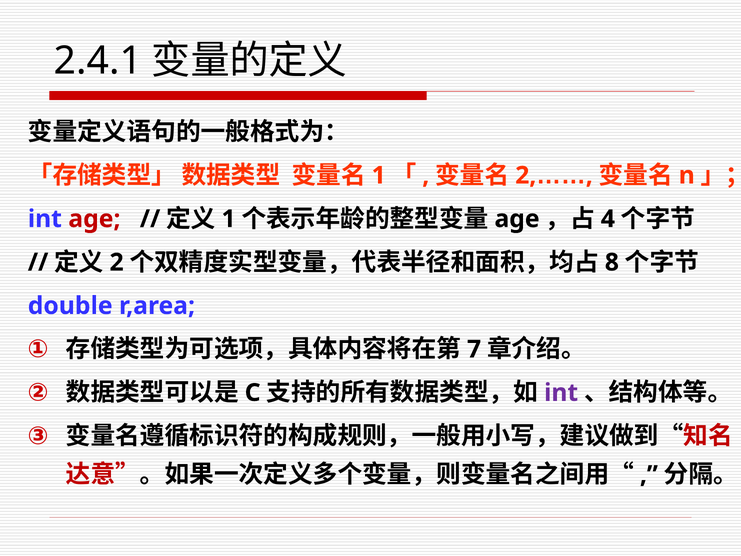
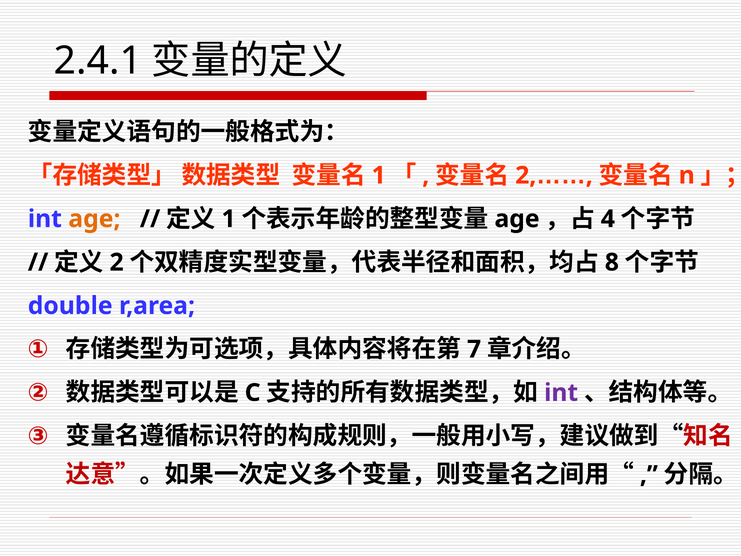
age colour: red -> orange (94, 219)
